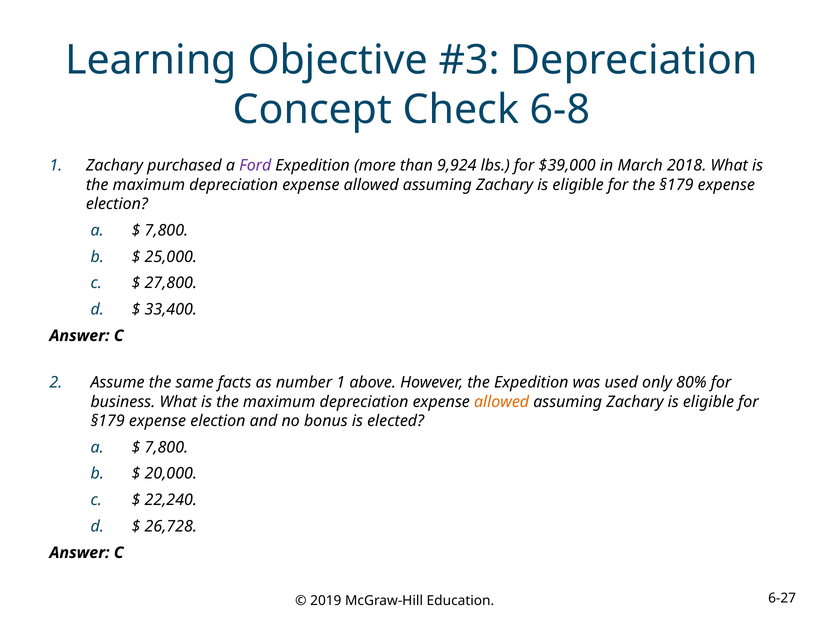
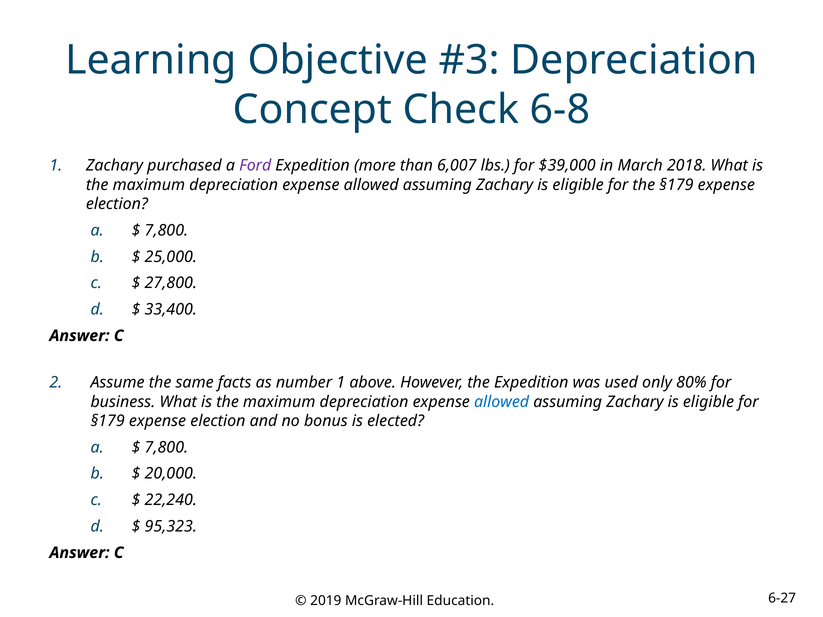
9,924: 9,924 -> 6,007 (457, 166)
allowed colour: orange -> blue (502, 402)
26,728: 26,728 -> 95,323 (171, 527)
